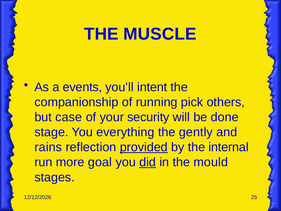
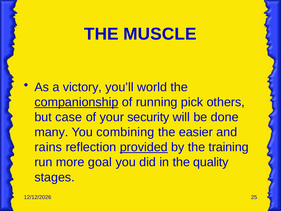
events: events -> victory (82, 87)
intent: intent -> world (152, 87)
companionship underline: none -> present (76, 102)
stage: stage -> many (51, 132)
everything: everything -> combining (125, 132)
gently: gently -> easier (196, 132)
internal: internal -> training (229, 147)
did underline: present -> none (148, 162)
mould: mould -> quality (211, 162)
